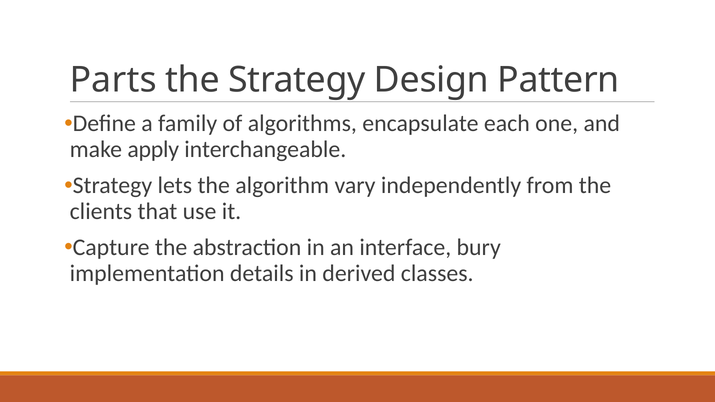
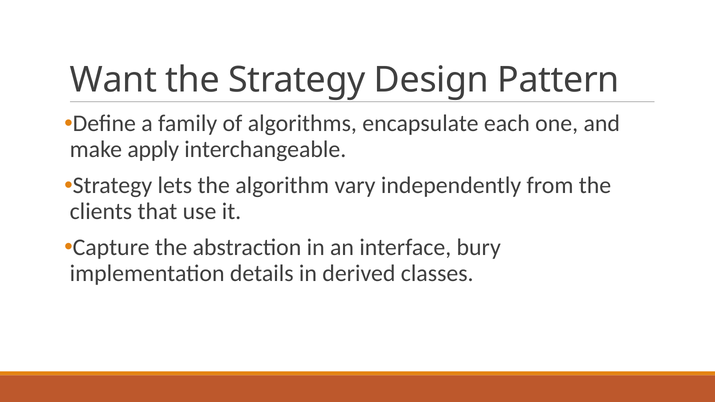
Parts: Parts -> Want (113, 80)
